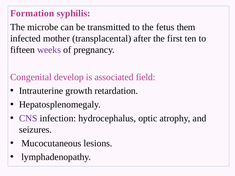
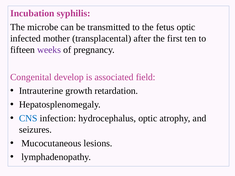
Formation: Formation -> Incubation (32, 13)
fetus them: them -> optic (186, 27)
CNS colour: purple -> blue (28, 118)
